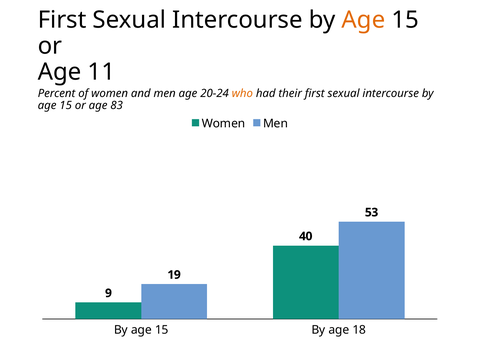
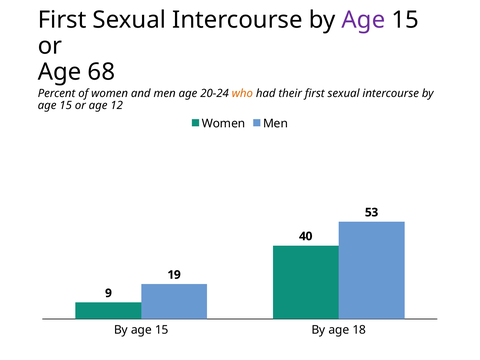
Age colour: orange -> purple (363, 20)
11: 11 -> 68 (101, 72)
83: 83 -> 12 (117, 106)
